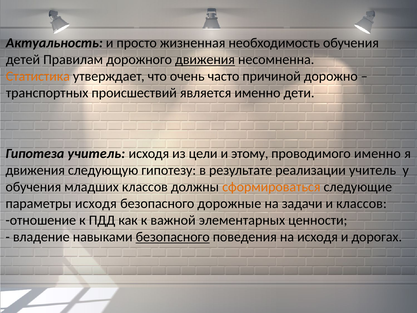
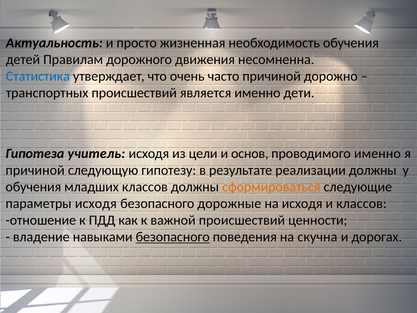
движения underline: present -> none (205, 60)
Статистика colour: orange -> blue (38, 76)
этому: этому -> основ (250, 153)
движения: движения -> причиной (35, 170)
реализации учитель: учитель -> должны (373, 170)
на задачи: задачи -> исходя (302, 203)
важной элементарных: элементарных -> происшествий (242, 220)
на исходя: исходя -> скучна (317, 237)
